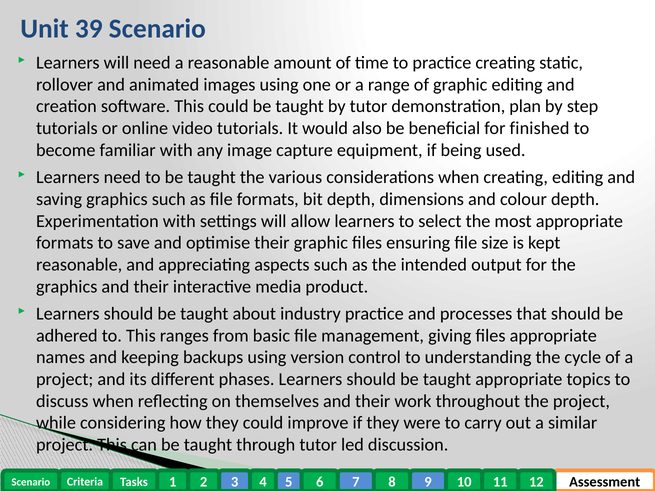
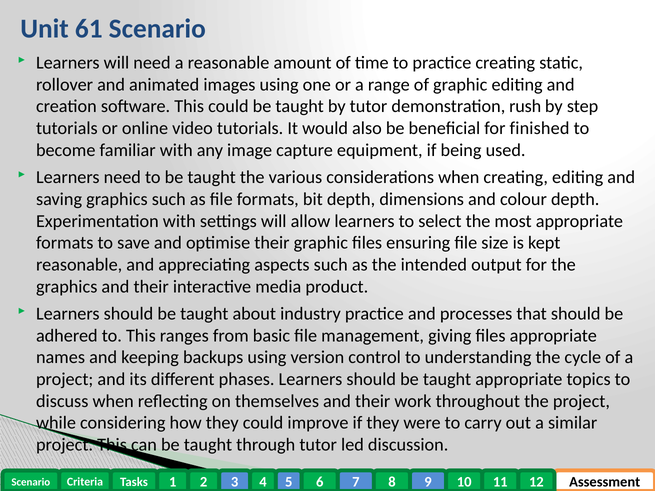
39: 39 -> 61 (89, 29)
plan: plan -> rush (525, 106)
